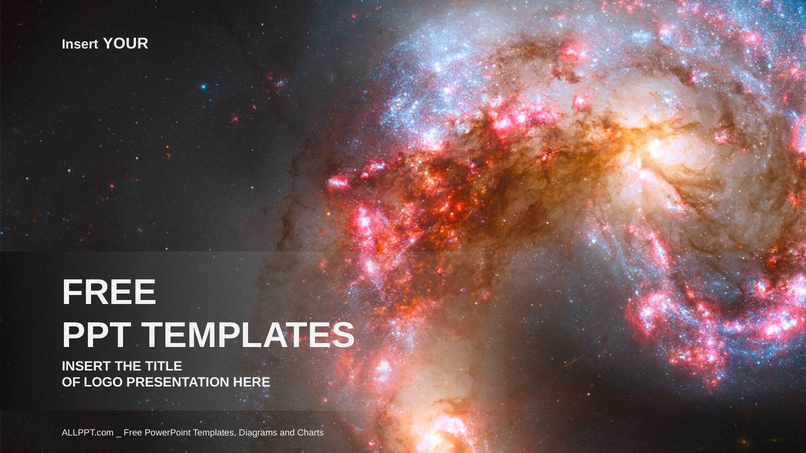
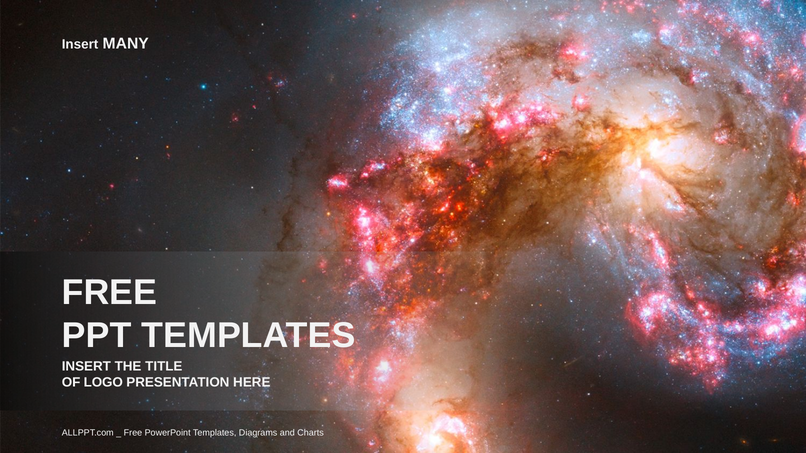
YOUR: YOUR -> MANY (126, 44)
